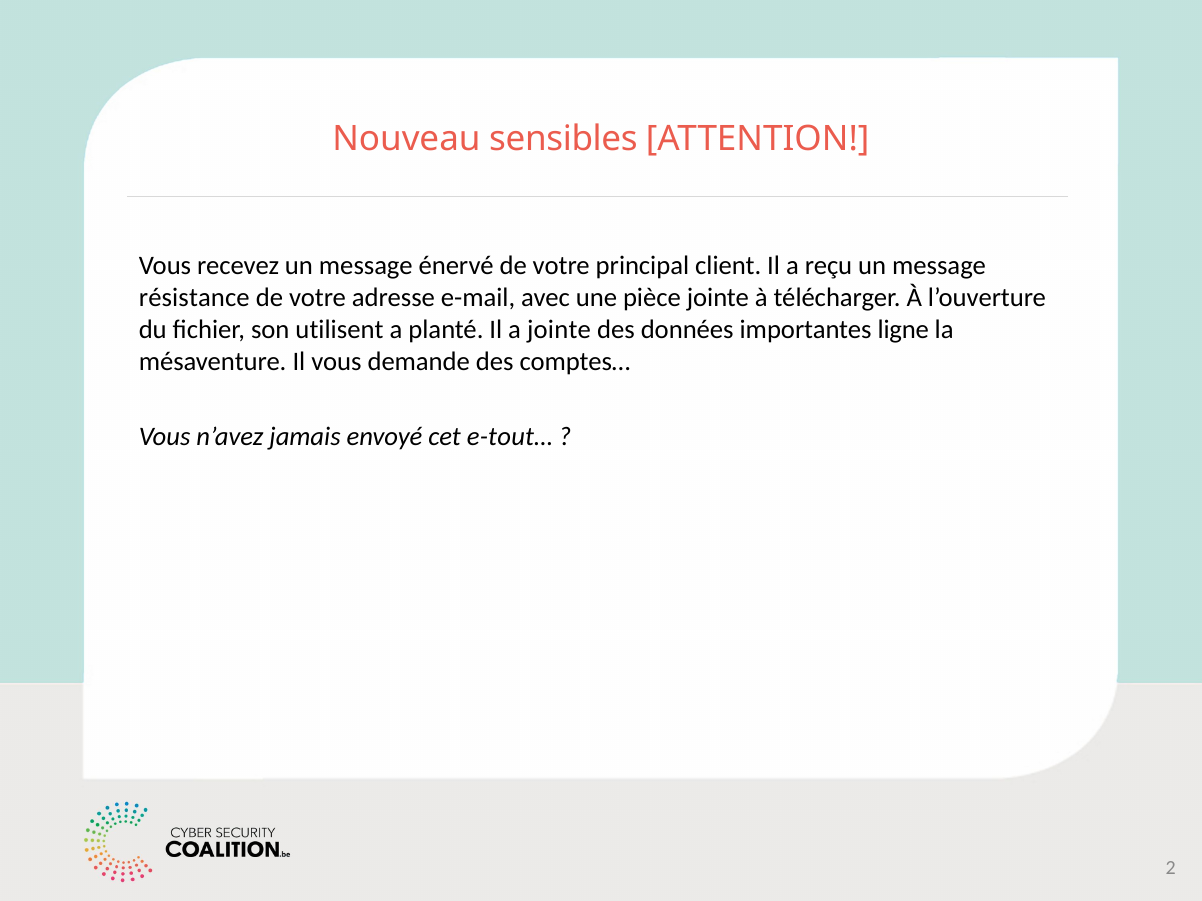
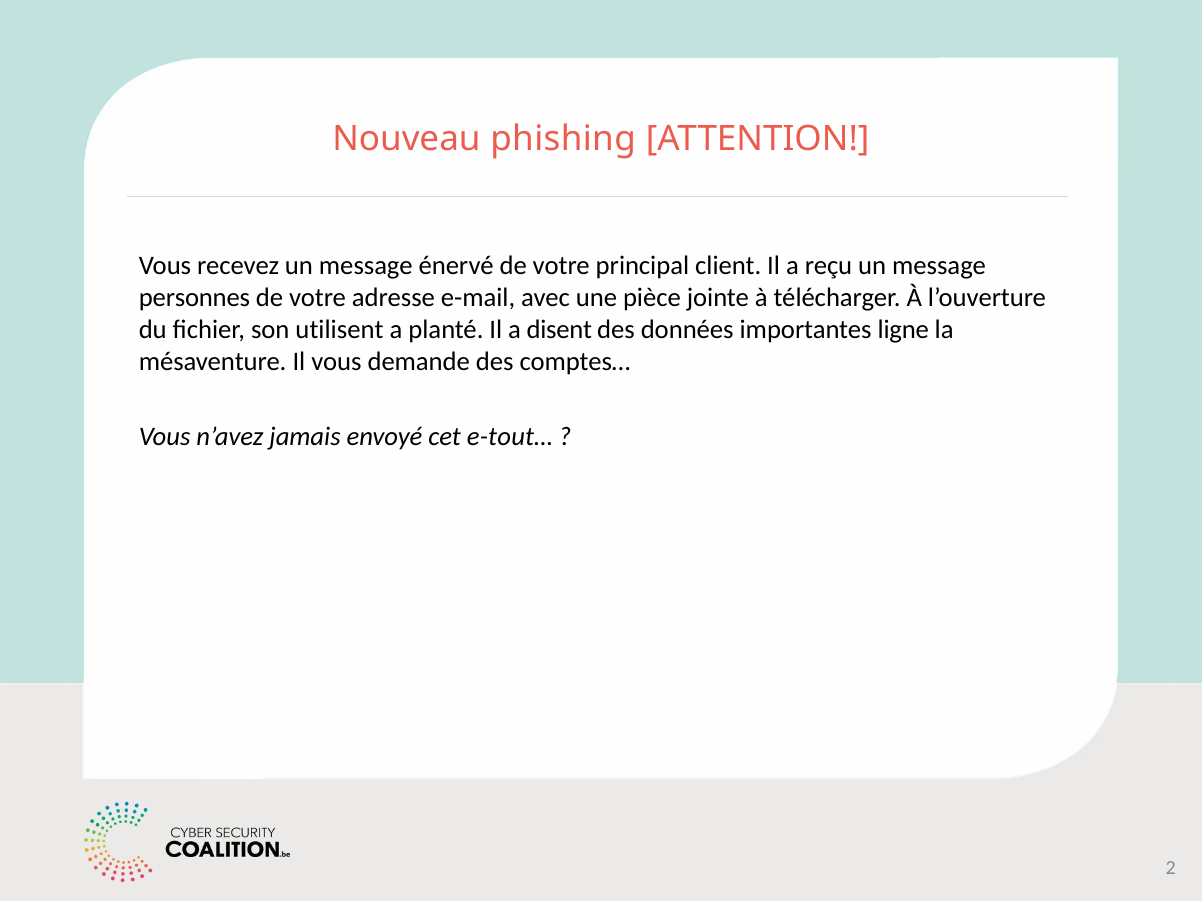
sensibles: sensibles -> phishing (563, 139)
résistance: résistance -> personnes (194, 298)
a jointe: jointe -> disent (559, 330)
